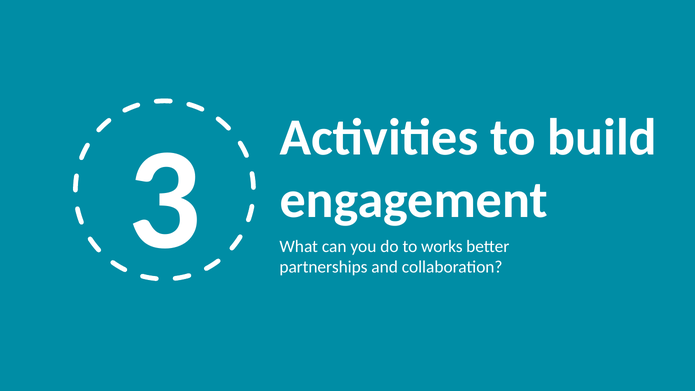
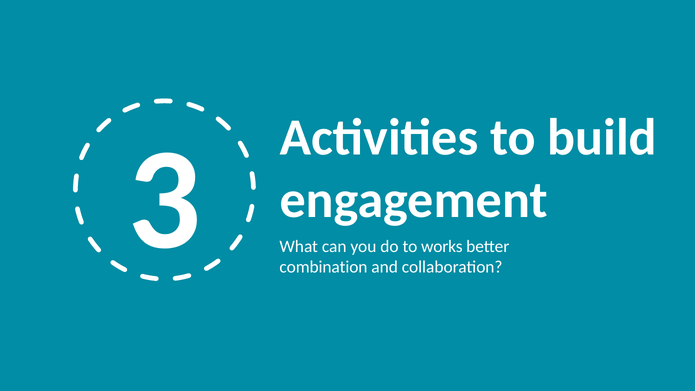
partnerships: partnerships -> combination (323, 267)
